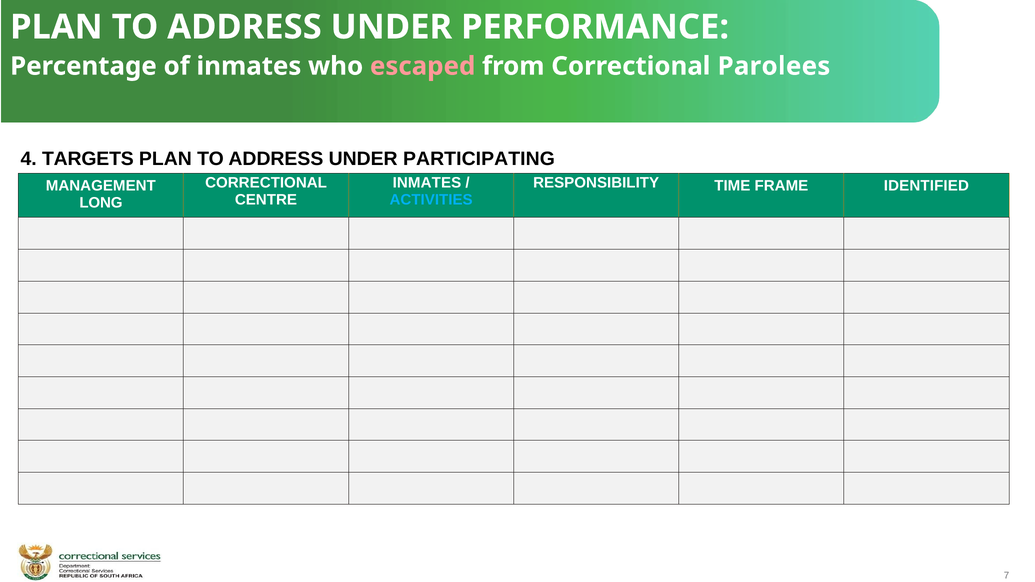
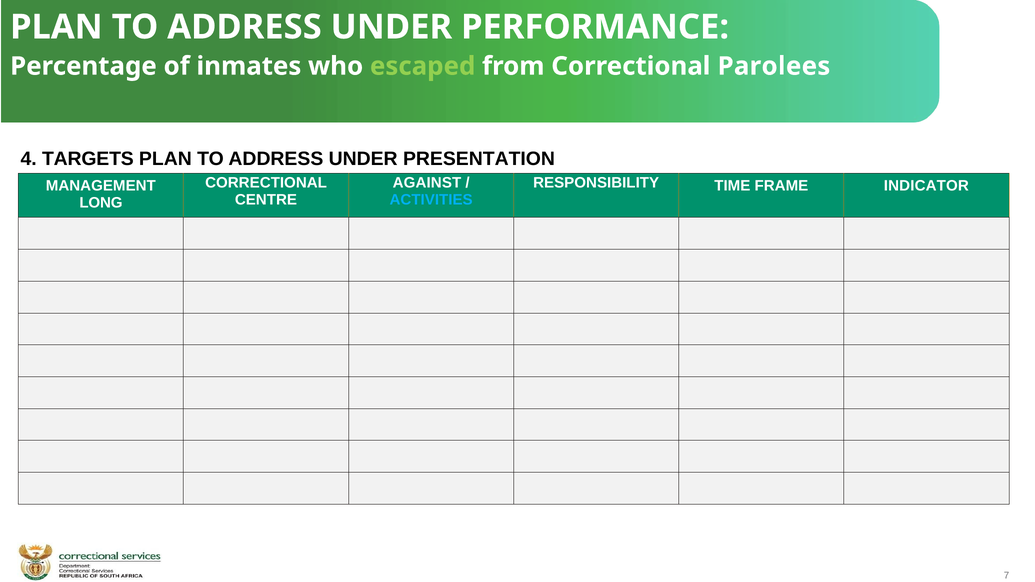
escaped colour: pink -> light green (423, 66)
PARTICIPATING: PARTICIPATING -> PRESENTATION (479, 159)
INMATES: INMATES -> AGAINST (427, 183)
IDENTIFIED: IDENTIFIED -> INDICATOR (926, 186)
